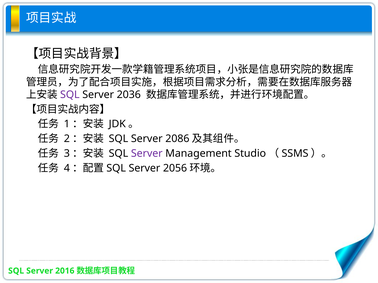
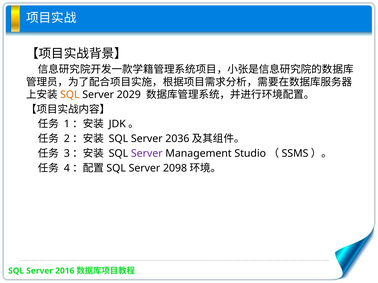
SQL colour: purple -> orange (70, 95)
2036: 2036 -> 2029 (129, 95)
2086: 2086 -> 2036 (177, 139)
2056: 2056 -> 2098 (175, 168)
